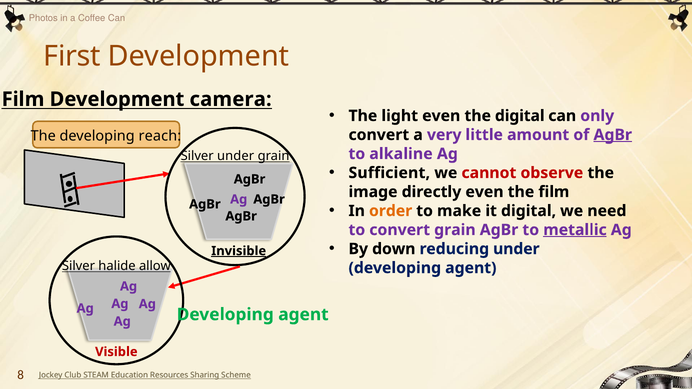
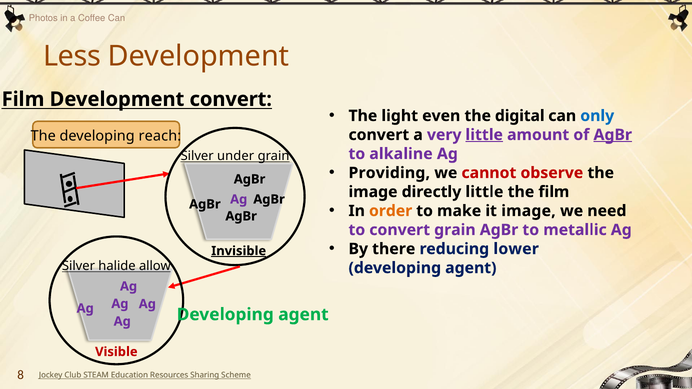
First: First -> Less (72, 57)
Development camera: camera -> convert (231, 99)
only colour: purple -> blue (597, 116)
little underline: none -> present (484, 135)
Sufficient: Sufficient -> Providing (389, 173)
directly even: even -> little (484, 192)
it digital: digital -> image (528, 211)
metallic underline: present -> none (575, 230)
down: down -> there (394, 249)
reducing under: under -> lower (516, 249)
